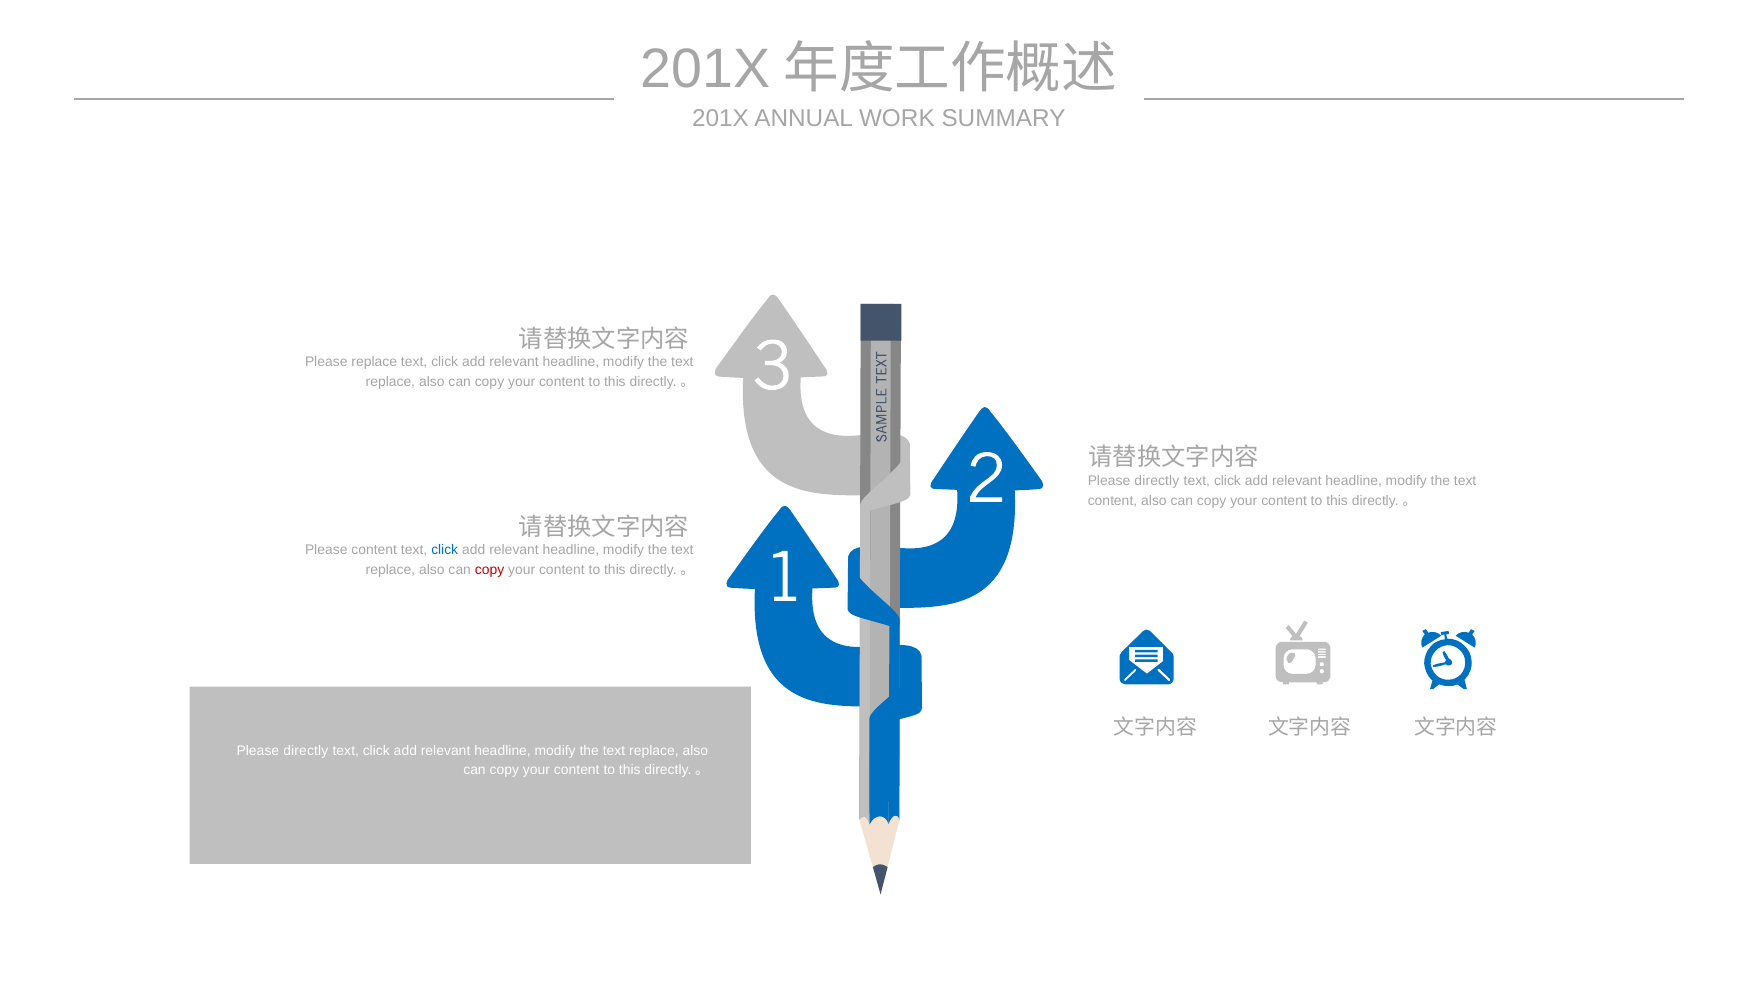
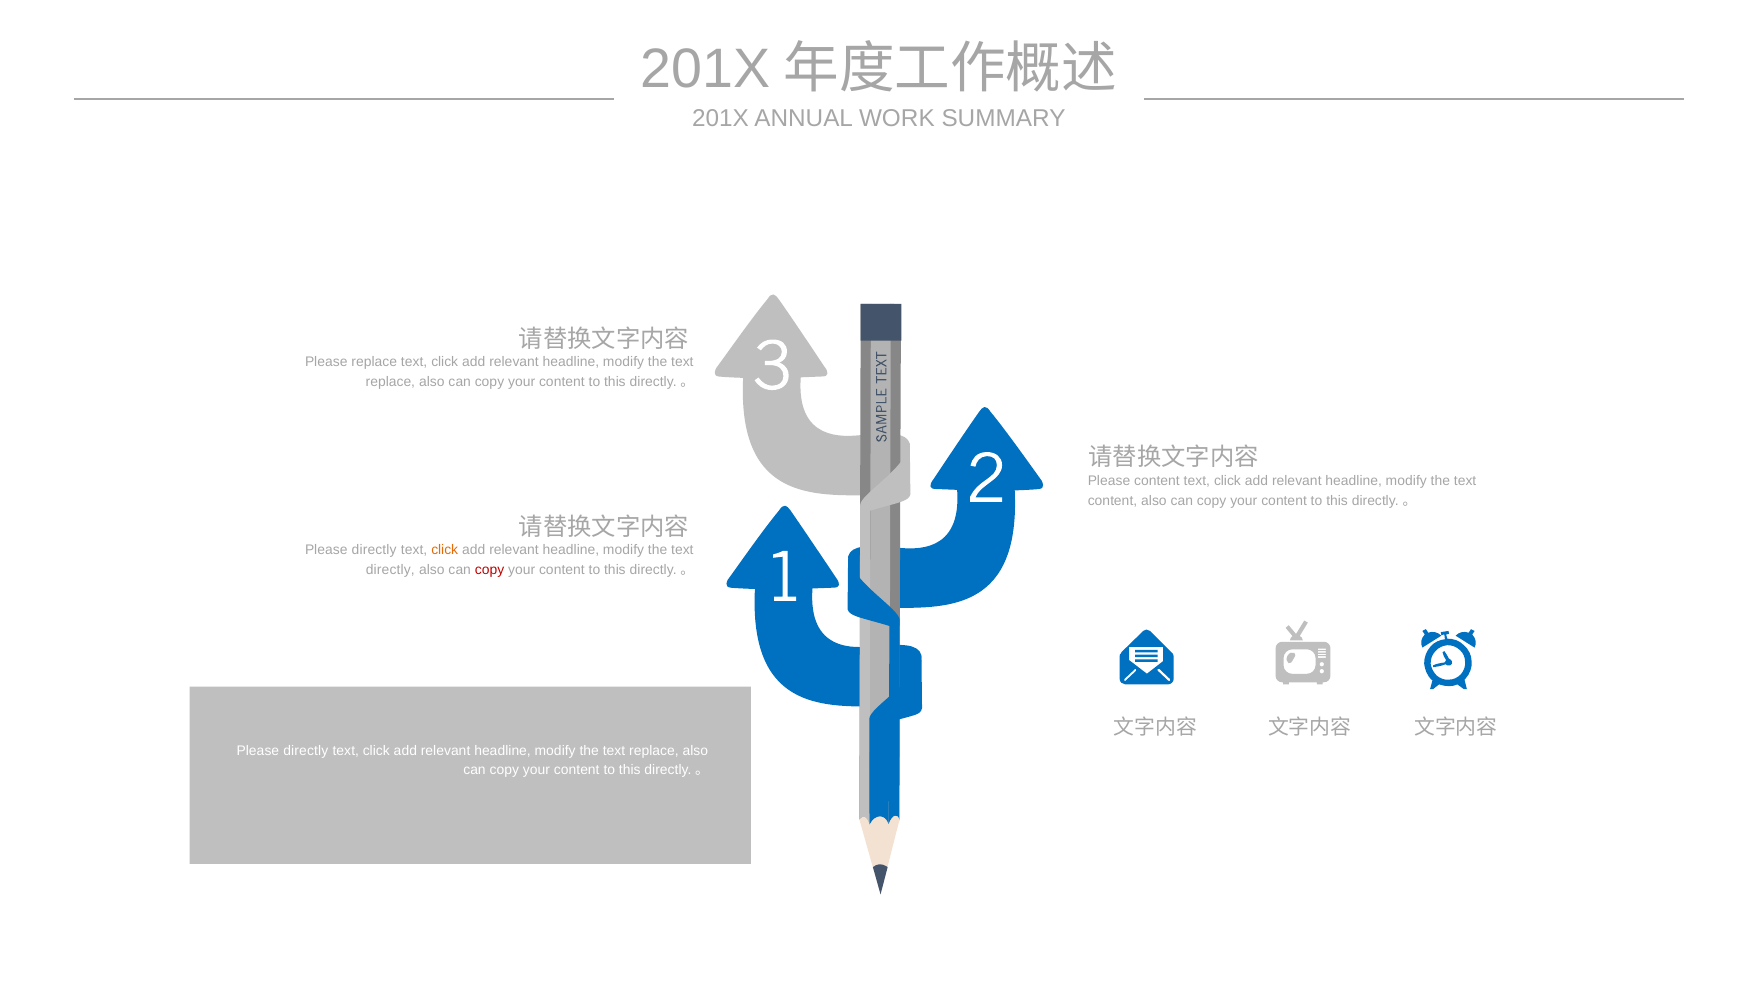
directly: directly -> content (1157, 481)
content: content -> directly (374, 550)
click colour: blue -> orange (445, 550)
replace: replace -> directly (390, 570)
